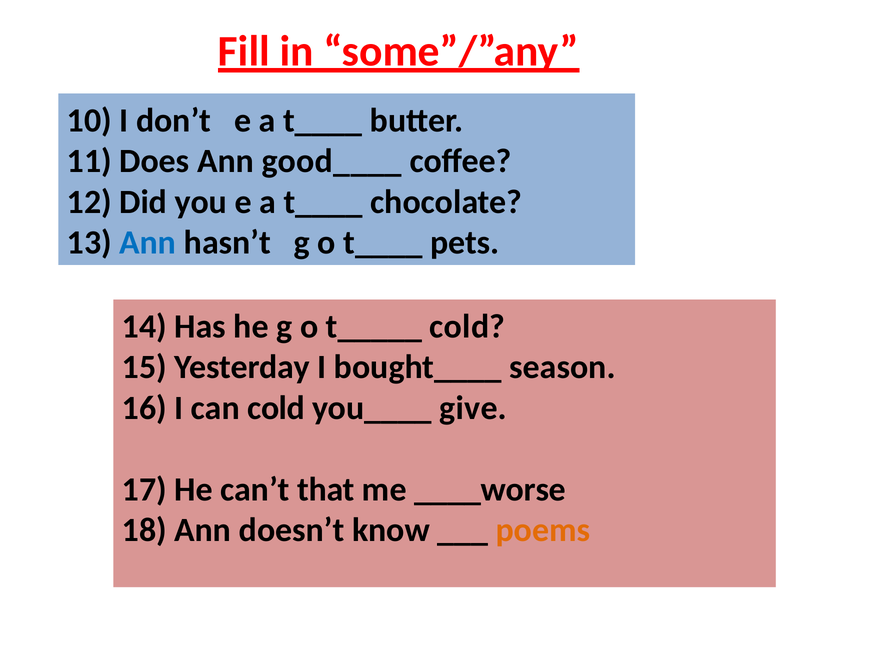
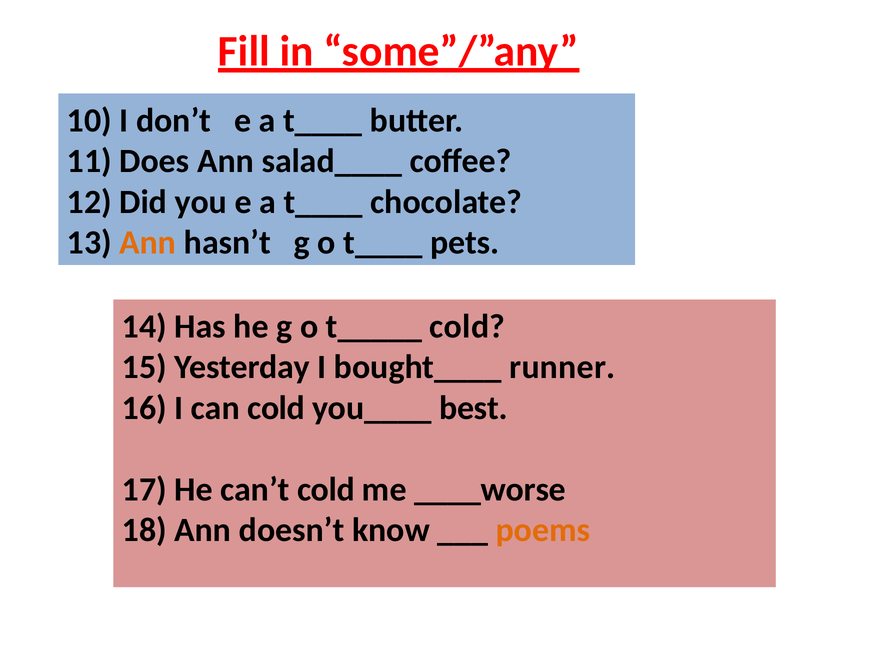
good____: good____ -> salad____ (332, 161)
Ann colour: blue -> orange (148, 243)
season: season -> runner (562, 367)
give: give -> best (473, 408)
can’t that: that -> cold (326, 489)
